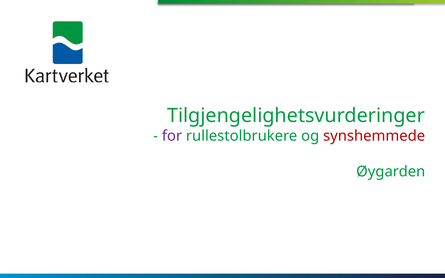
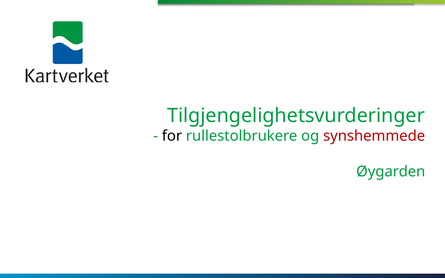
for colour: purple -> black (172, 136)
